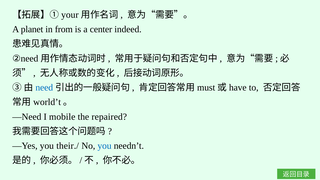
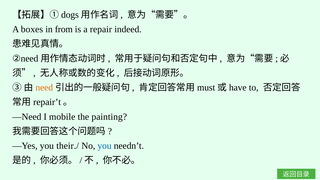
your: your -> dogs (70, 15)
planet: planet -> boxes (32, 29)
center: center -> repair (101, 29)
need colour: blue -> orange (44, 88)
world’t: world’t -> repair’t (47, 102)
repaired: repaired -> painting (109, 117)
